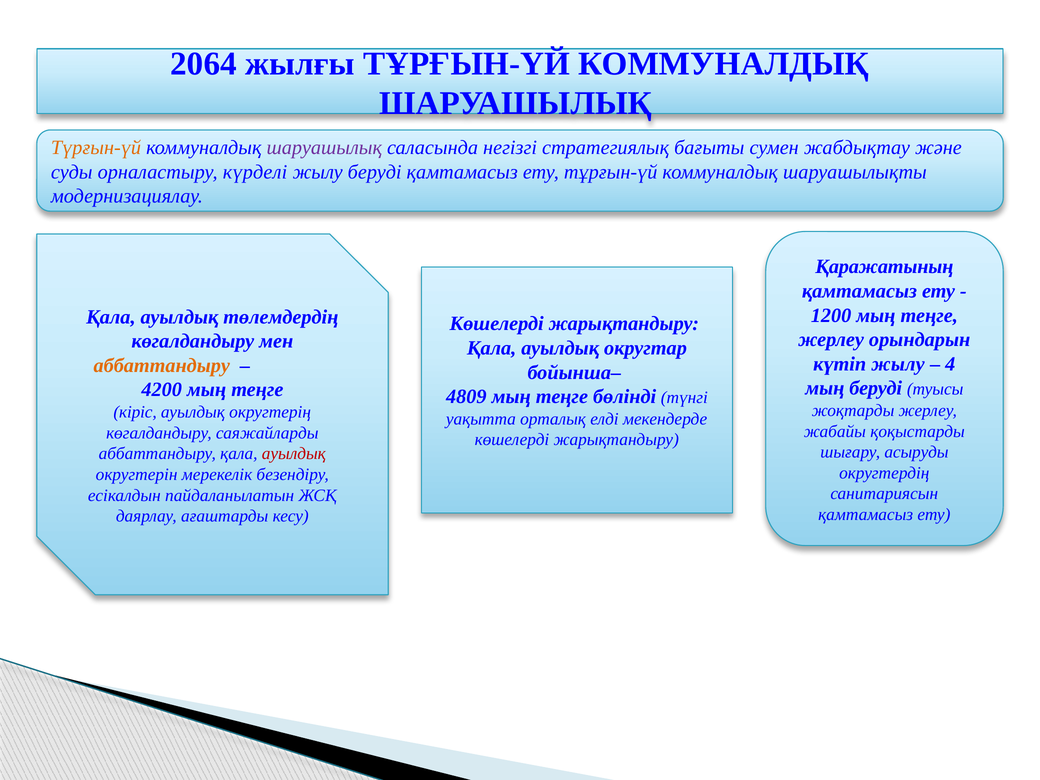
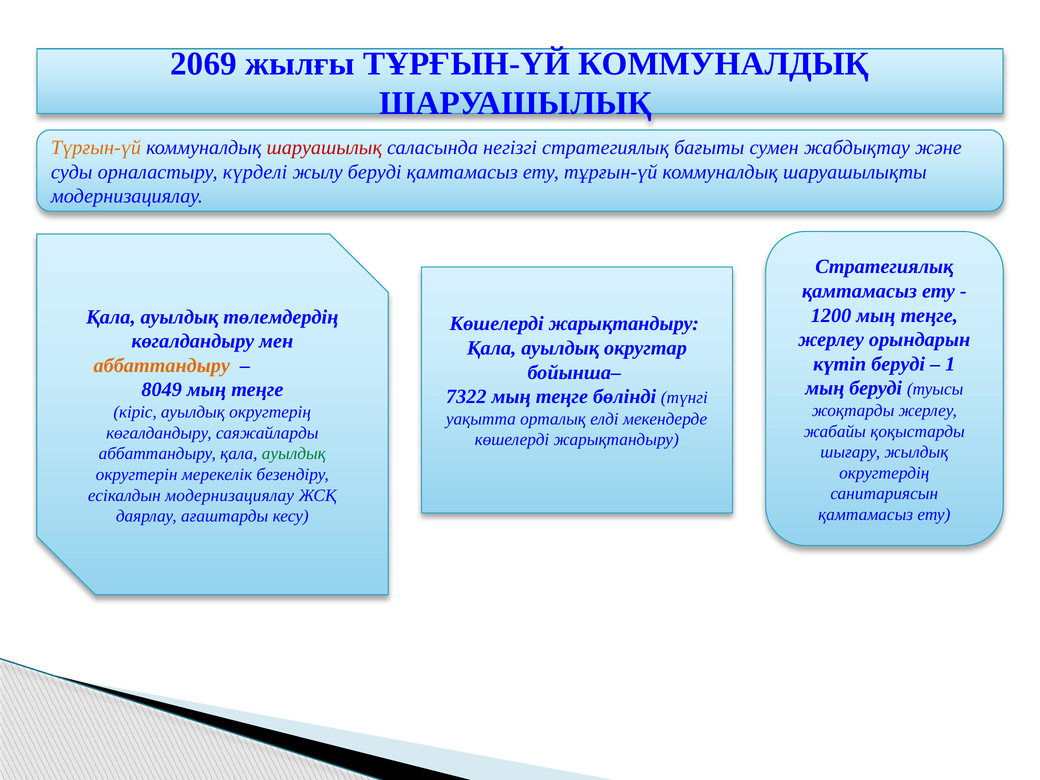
2064: 2064 -> 2069 (204, 64)
шаруашылық colour: purple -> red (324, 148)
Қаражатының: Қаражатының -> Стратегиялық (884, 267)
күтіп жылу: жылу -> беруді (898, 364)
4: 4 -> 1 (950, 364)
4200: 4200 -> 8049 (162, 390)
4809: 4809 -> 7322 (466, 397)
асыруды: асыруды -> жылдық (916, 452)
ауылдық colour: red -> green (294, 454)
есікалдын пайдаланылатын: пайдаланылатын -> модернизациялау (230, 495)
